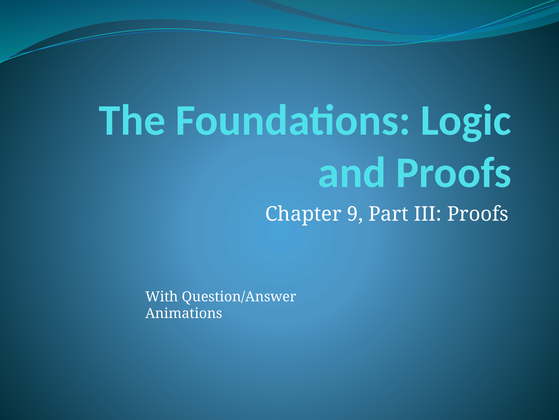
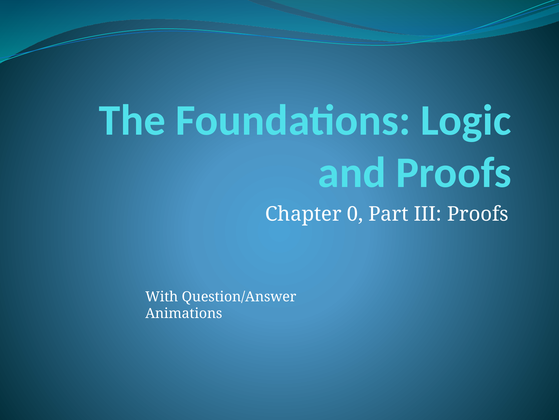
9: 9 -> 0 (355, 214)
